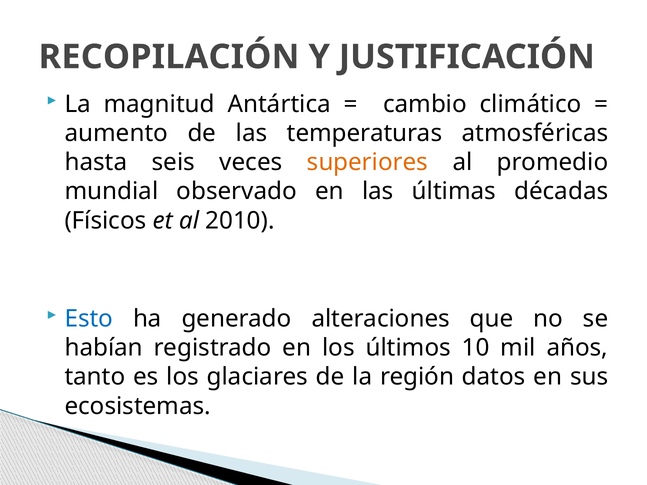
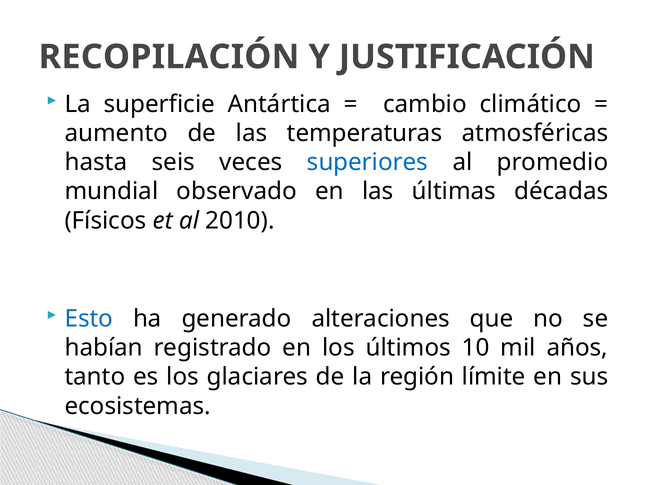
magnitud: magnitud -> superficie (159, 104)
superiores colour: orange -> blue (367, 162)
datos: datos -> límite (494, 377)
